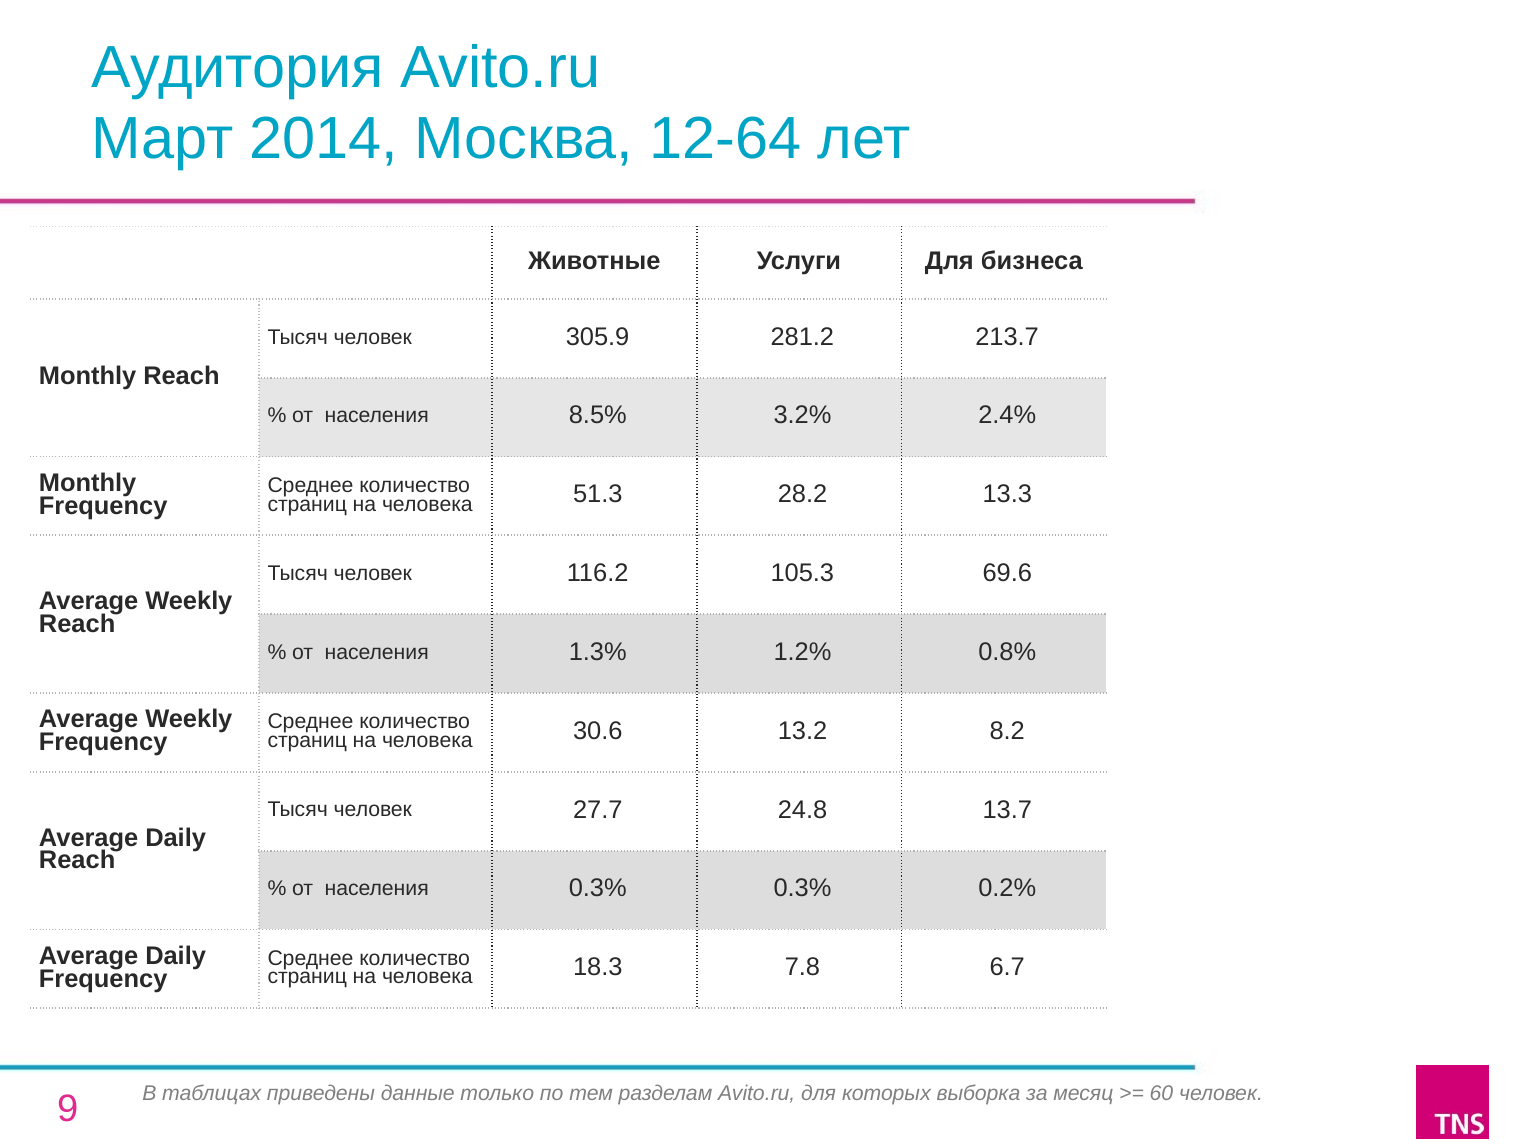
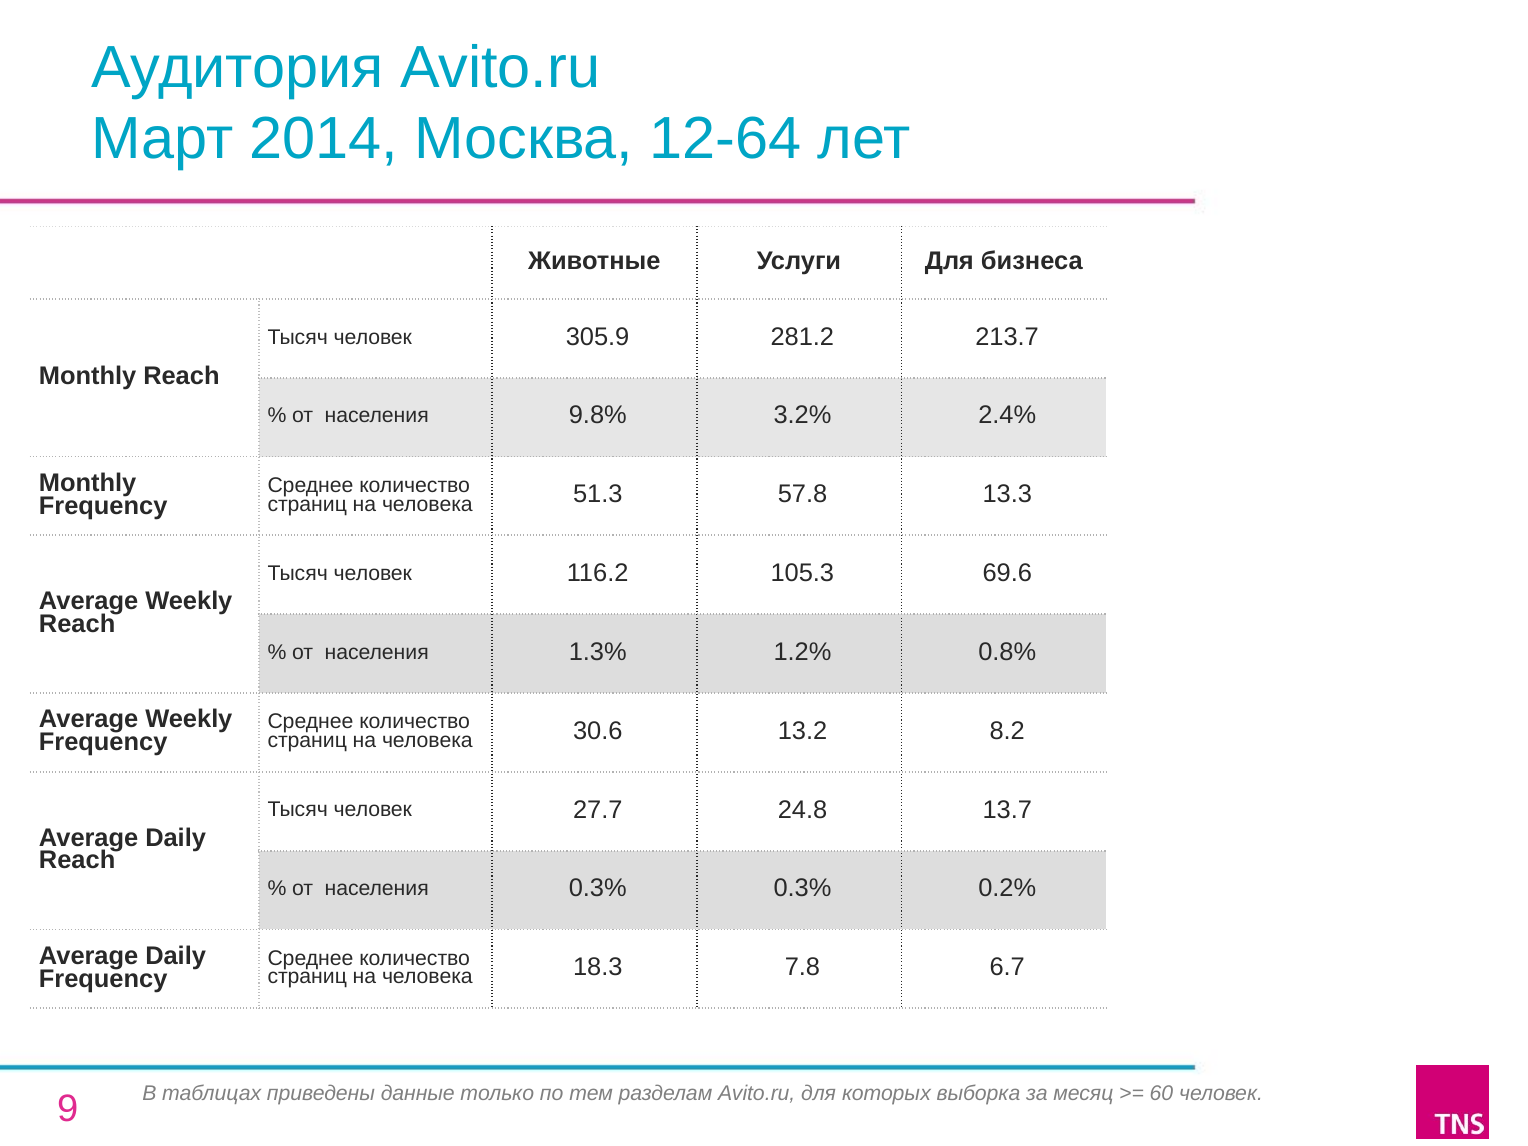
8.5%: 8.5% -> 9.8% (598, 416)
28.2: 28.2 -> 57.8 (803, 494)
